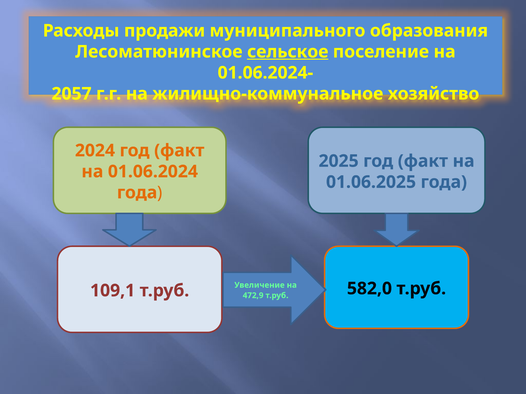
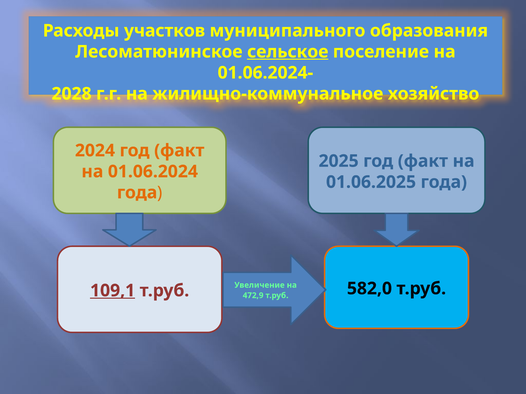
продажи: продажи -> участков (165, 31)
2057: 2057 -> 2028 (72, 94)
109,1 underline: none -> present (113, 291)
